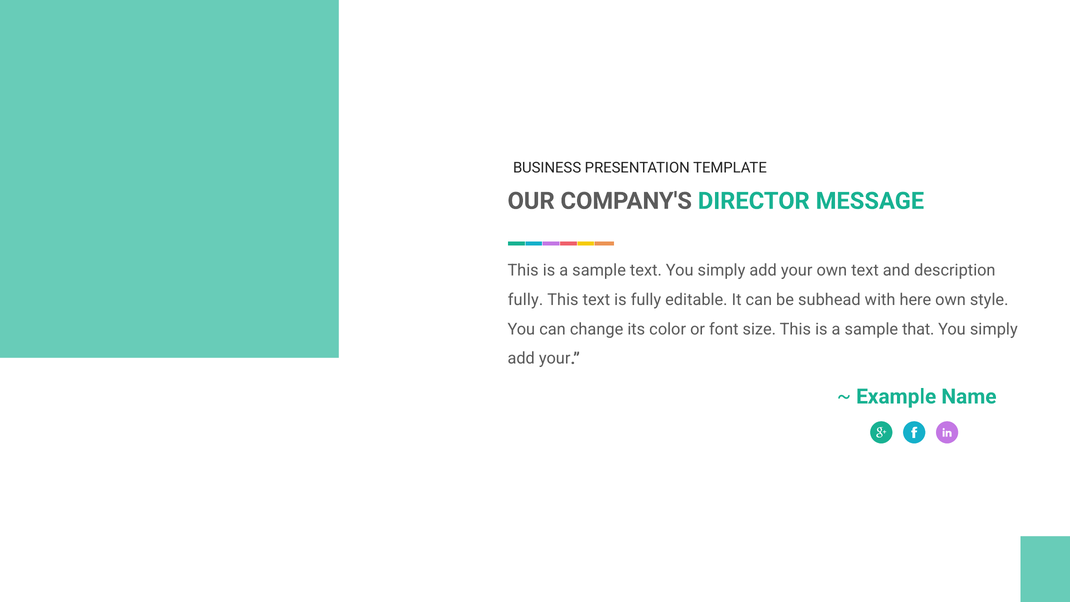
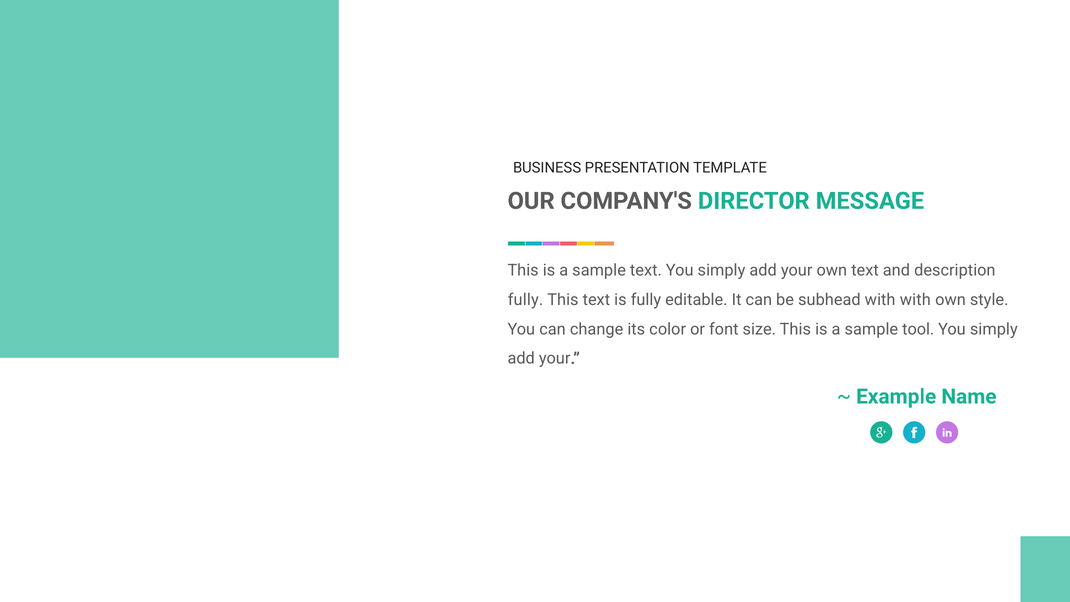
with here: here -> with (915, 300)
that: that -> tool (918, 329)
